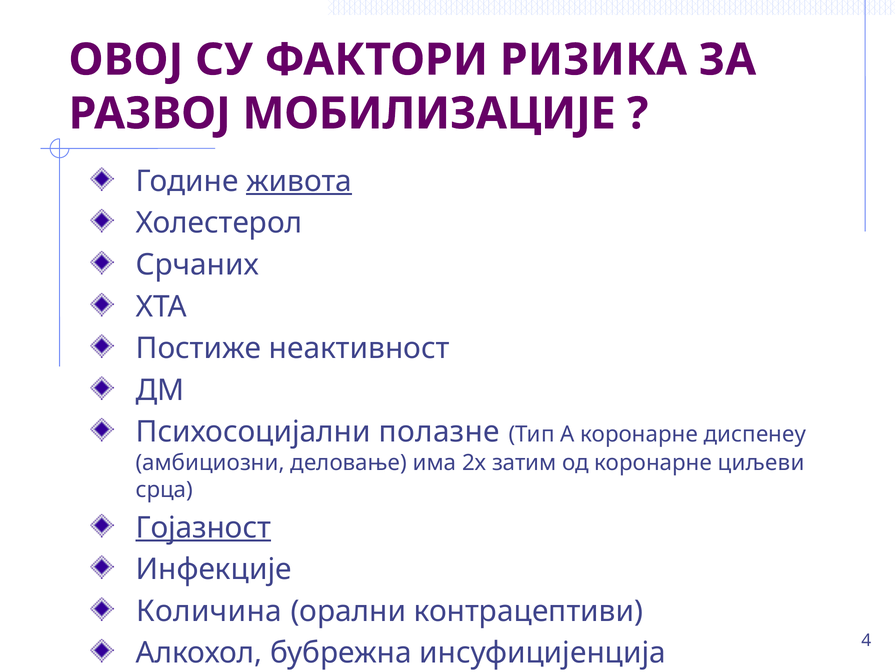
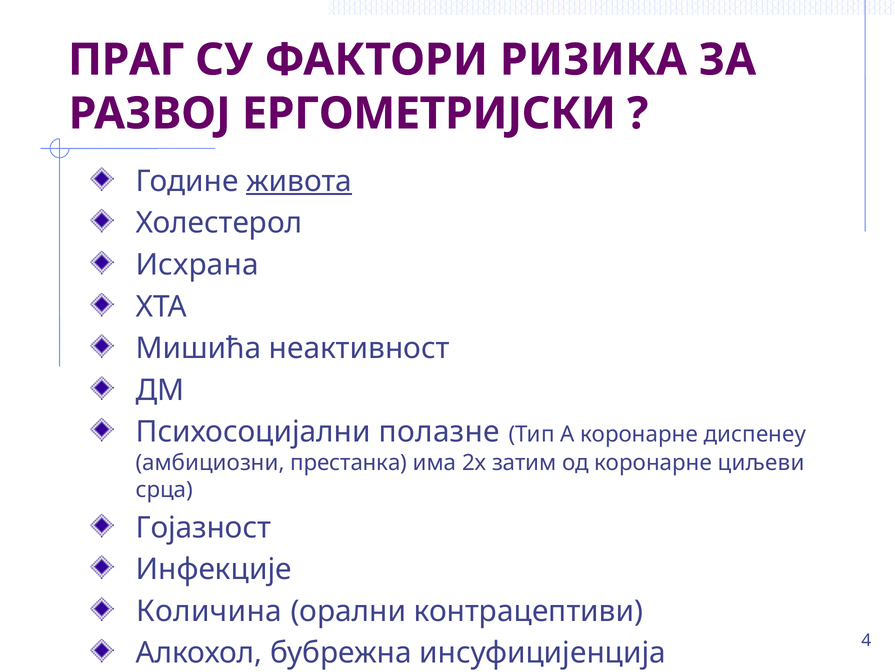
ОВОЈ: ОВОЈ -> ПРАГ (126, 60)
МОБИЛИЗАЦИЈЕ: МОБИЛИЗАЦИЈЕ -> ЕРГОМЕТРИЈСКИ (429, 113)
Срчаних: Срчаних -> Исхрана (197, 265)
Постиже: Постиже -> Мишића (198, 348)
деловање: деловање -> престанка (349, 462)
Гојазност underline: present -> none (203, 527)
